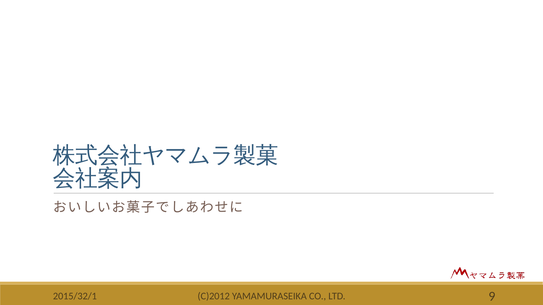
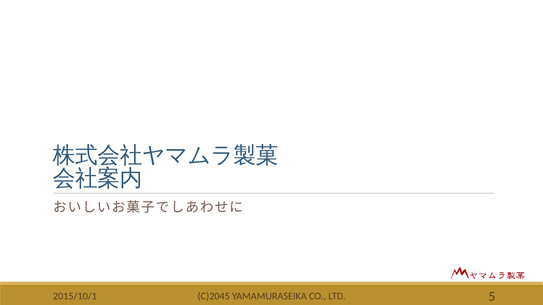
C)2012: C)2012 -> C)2045 (214, 296)
9: 9 -> 5 (492, 297)
2015/32/1: 2015/32/1 -> 2015/10/1 (75, 297)
